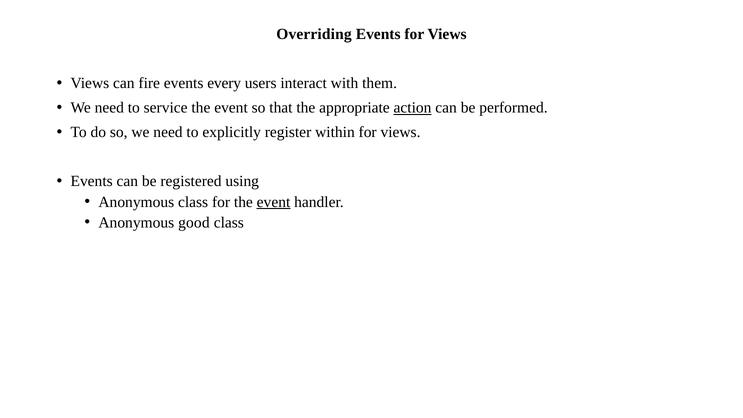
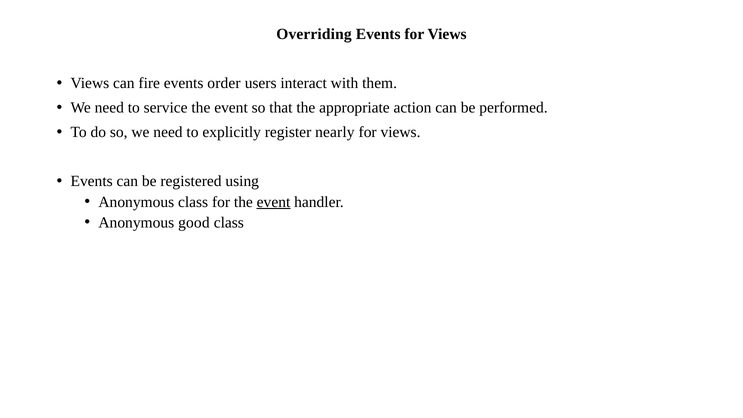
every: every -> order (224, 83)
action underline: present -> none (413, 108)
within: within -> nearly (335, 132)
